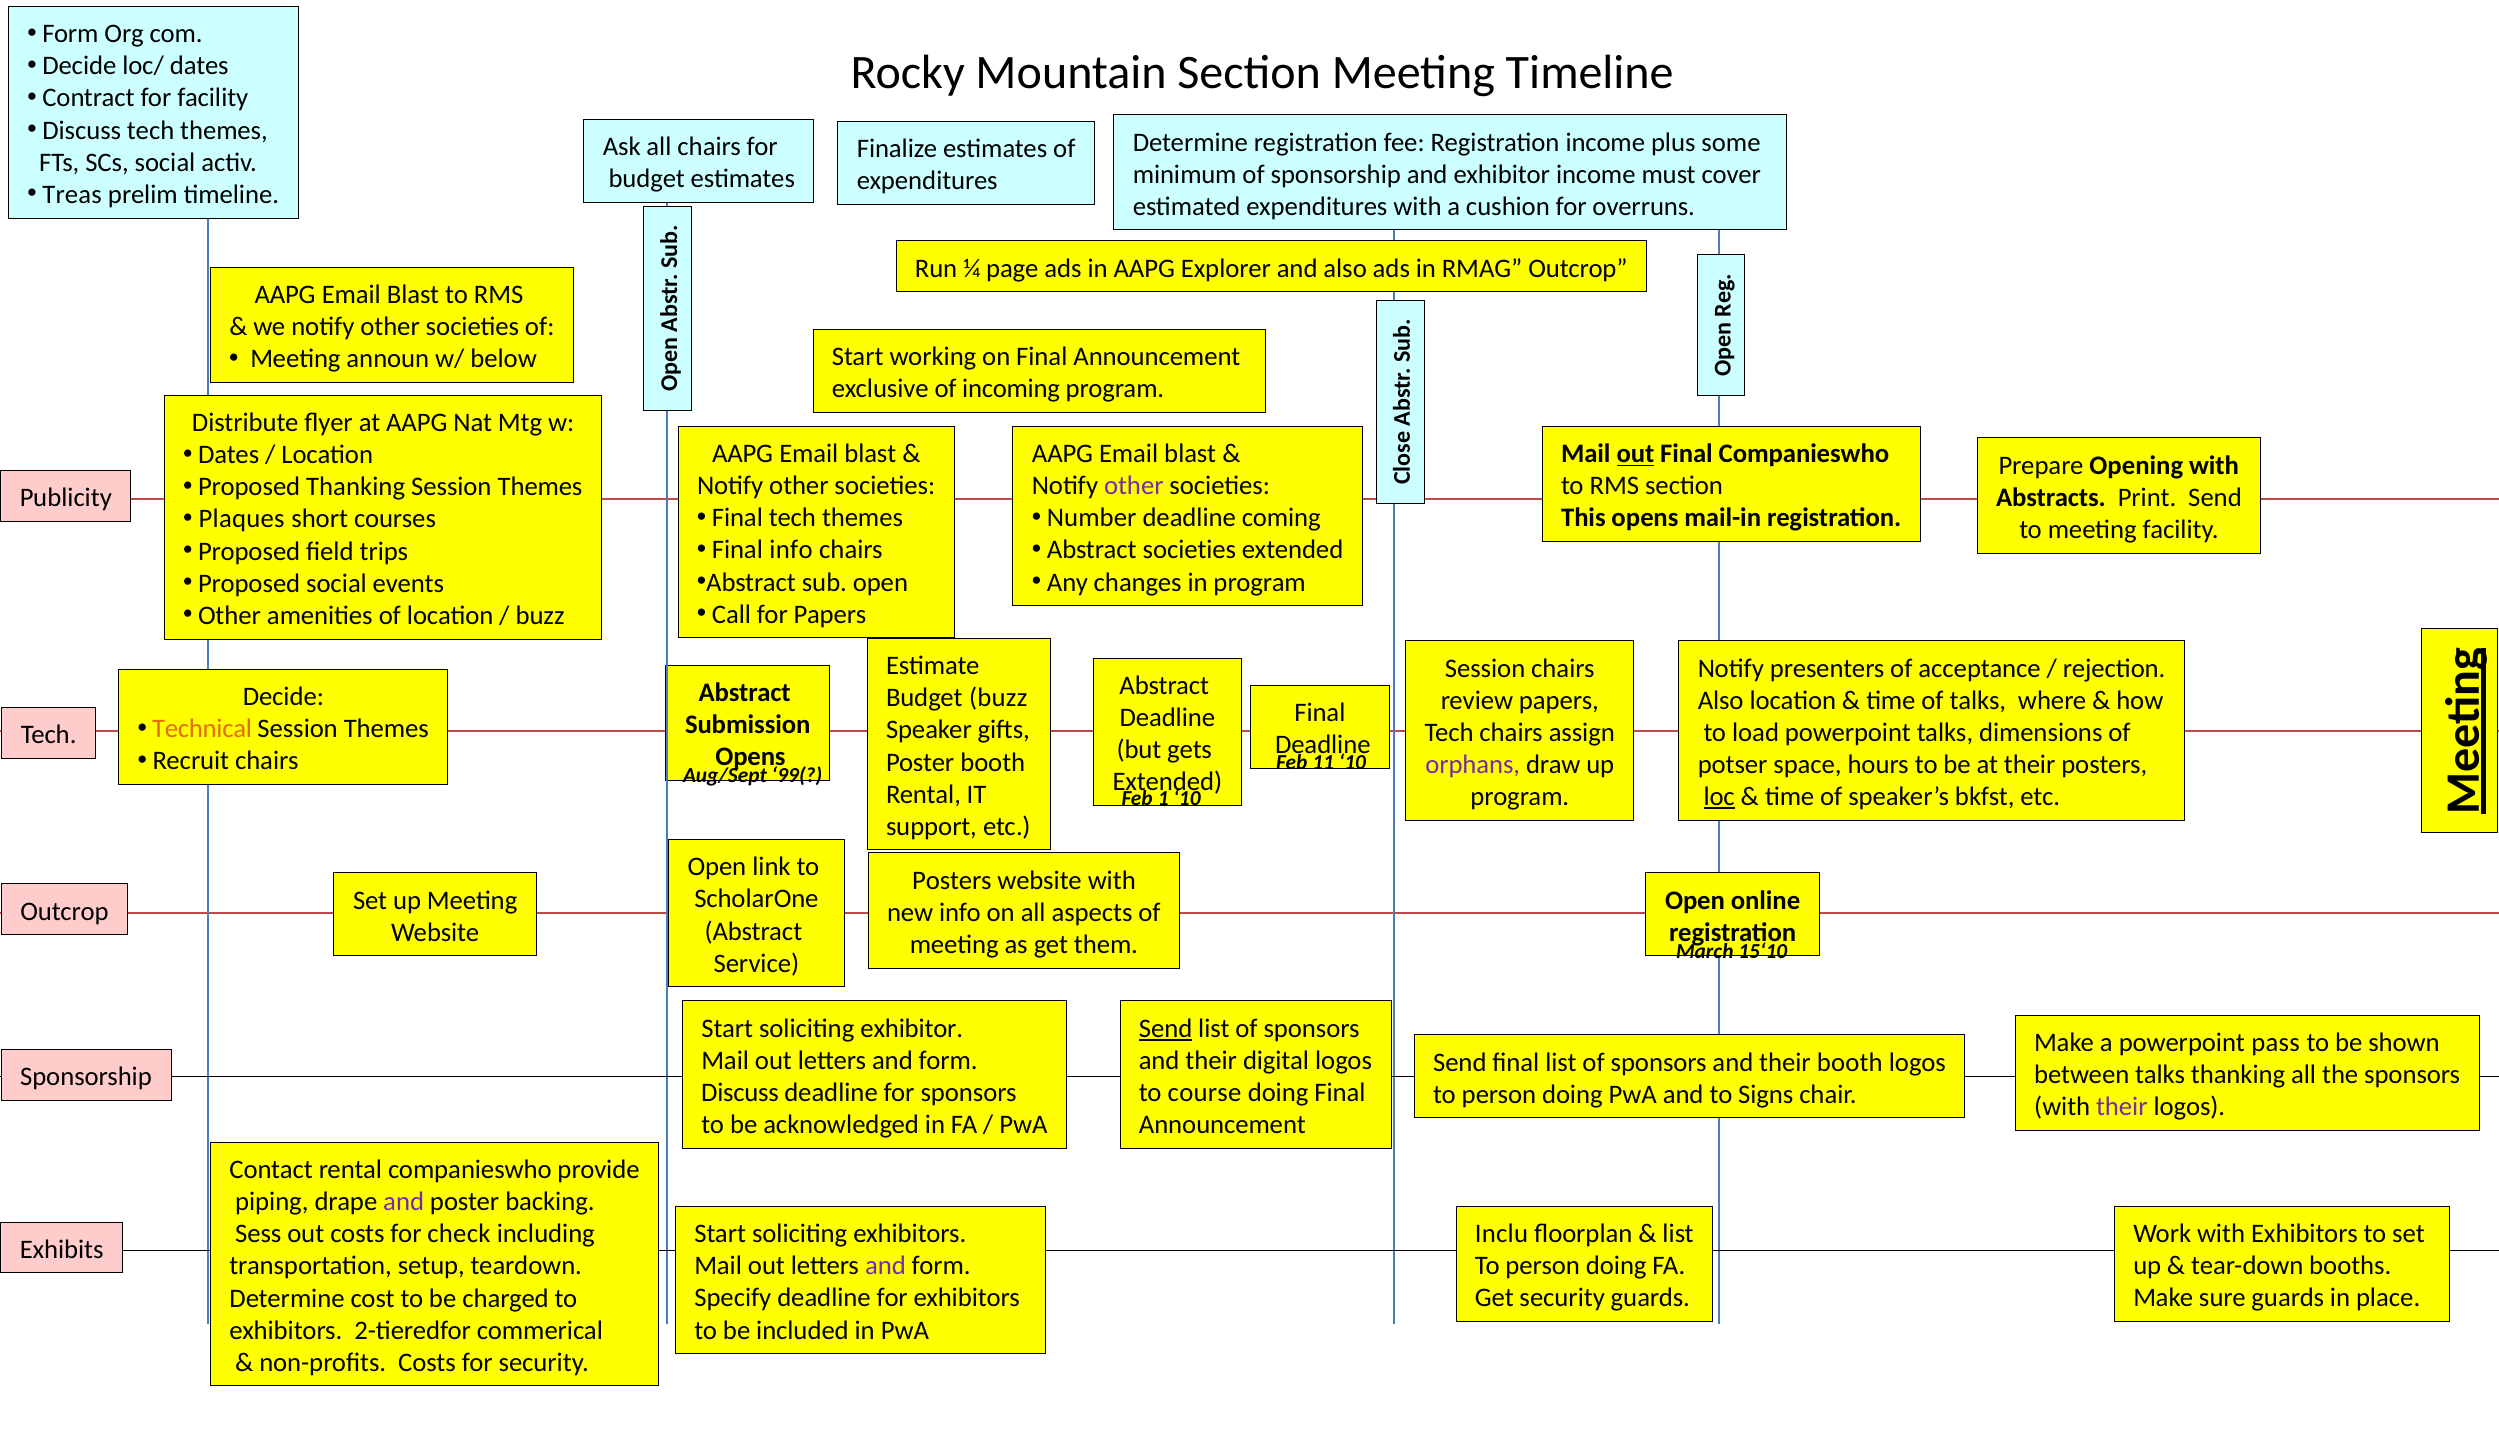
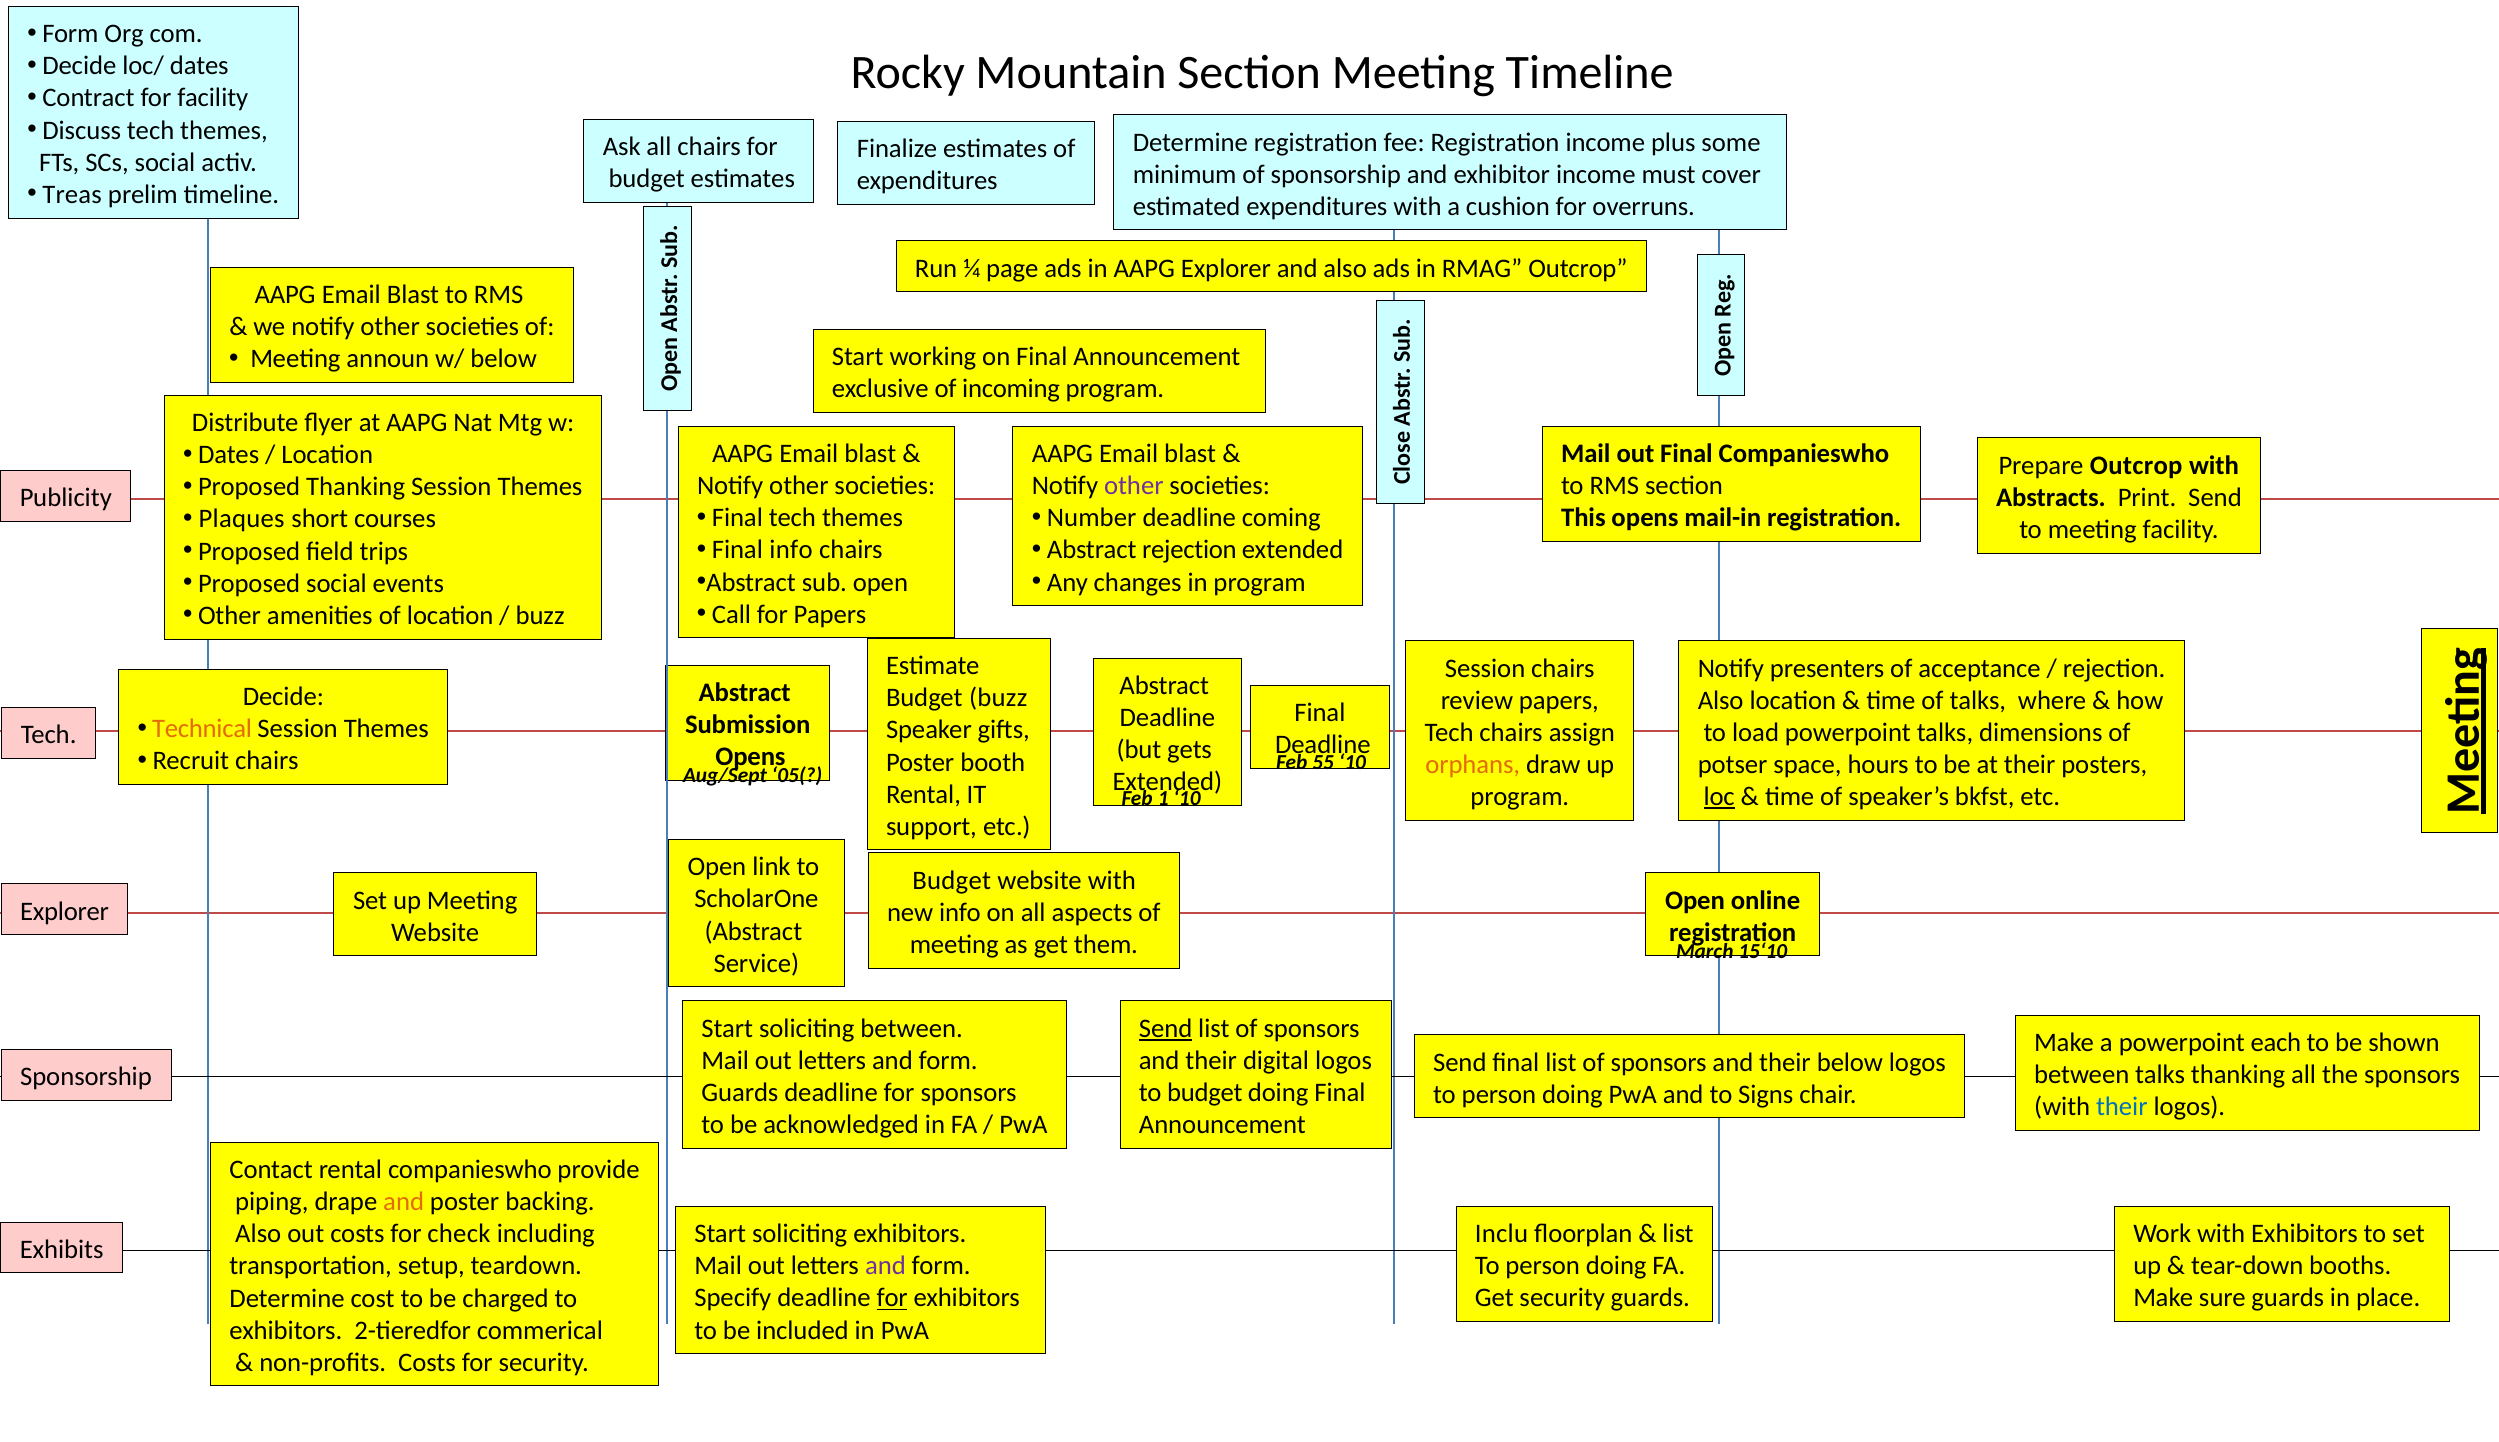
out underline: present -> none (1635, 454)
Prepare Opening: Opening -> Outcrop (2136, 465)
Abstract societies: societies -> rejection (1189, 550)
orphans colour: purple -> orange (1473, 764)
11: 11 -> 55 (1323, 762)
99(: 99( -> 05( (797, 776)
Posters: Posters -> Budget (952, 880)
Outcrop: Outcrop -> Explorer (65, 911)
soliciting exhibitor: exhibitor -> between (912, 1028)
pass: pass -> each (2276, 1043)
their booth: booth -> below (1850, 1062)
Discuss: Discuss -> Guards (740, 1092)
to course: course -> budget (1205, 1092)
their colour: purple -> blue (2122, 1107)
and colour: purple -> orange (404, 1202)
Sess: Sess -> Also (258, 1234)
for underline: none -> present (892, 1298)
